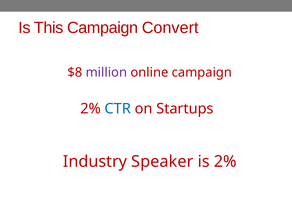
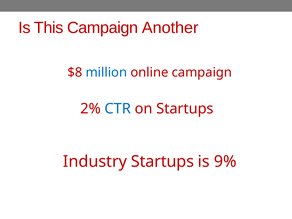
Convert: Convert -> Another (170, 28)
million colour: purple -> blue (106, 72)
Industry Speaker: Speaker -> Startups (162, 162)
is 2%: 2% -> 9% (225, 162)
